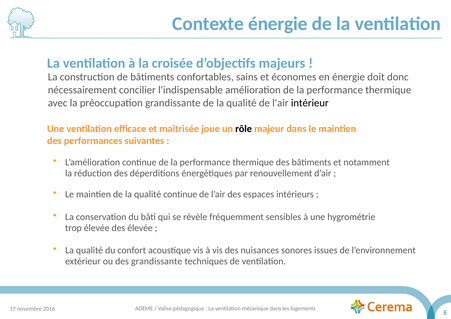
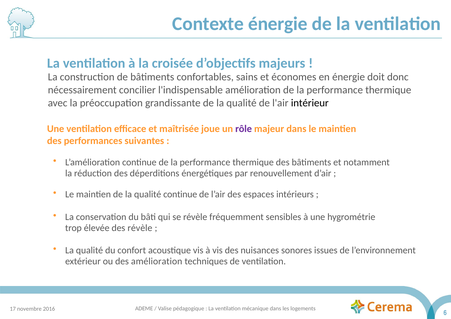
rôle colour: black -> purple (244, 129)
des élevée: élevée -> révèle (140, 228)
des grandissante: grandissante -> amélioration (157, 261)
